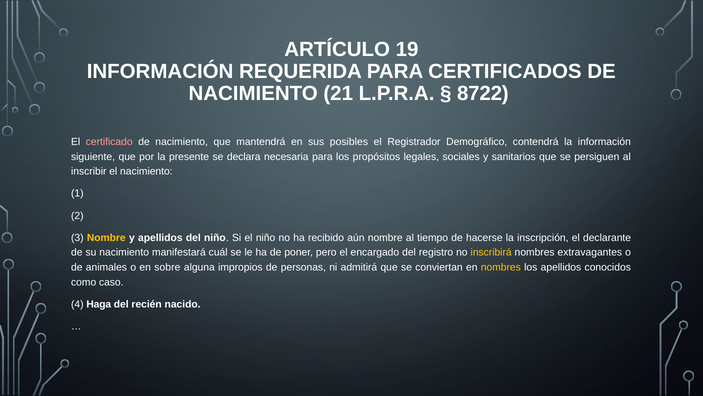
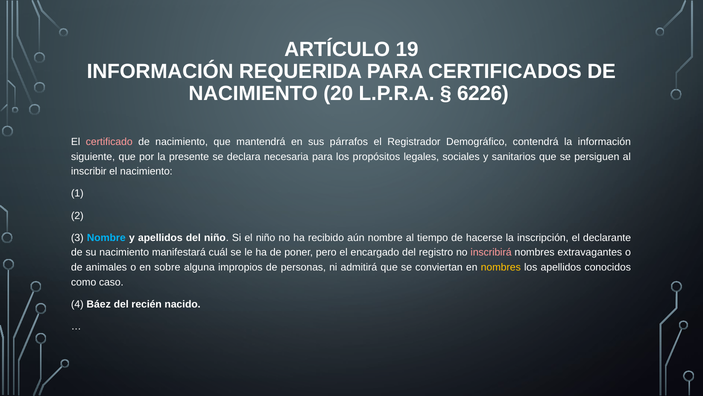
21: 21 -> 20 (338, 94)
8722: 8722 -> 6226 (483, 94)
posibles: posibles -> párrafos (349, 142)
Nombre colour: yellow -> light blue (106, 237)
inscribirá colour: yellow -> pink (491, 252)
Haga: Haga -> Báez (99, 304)
